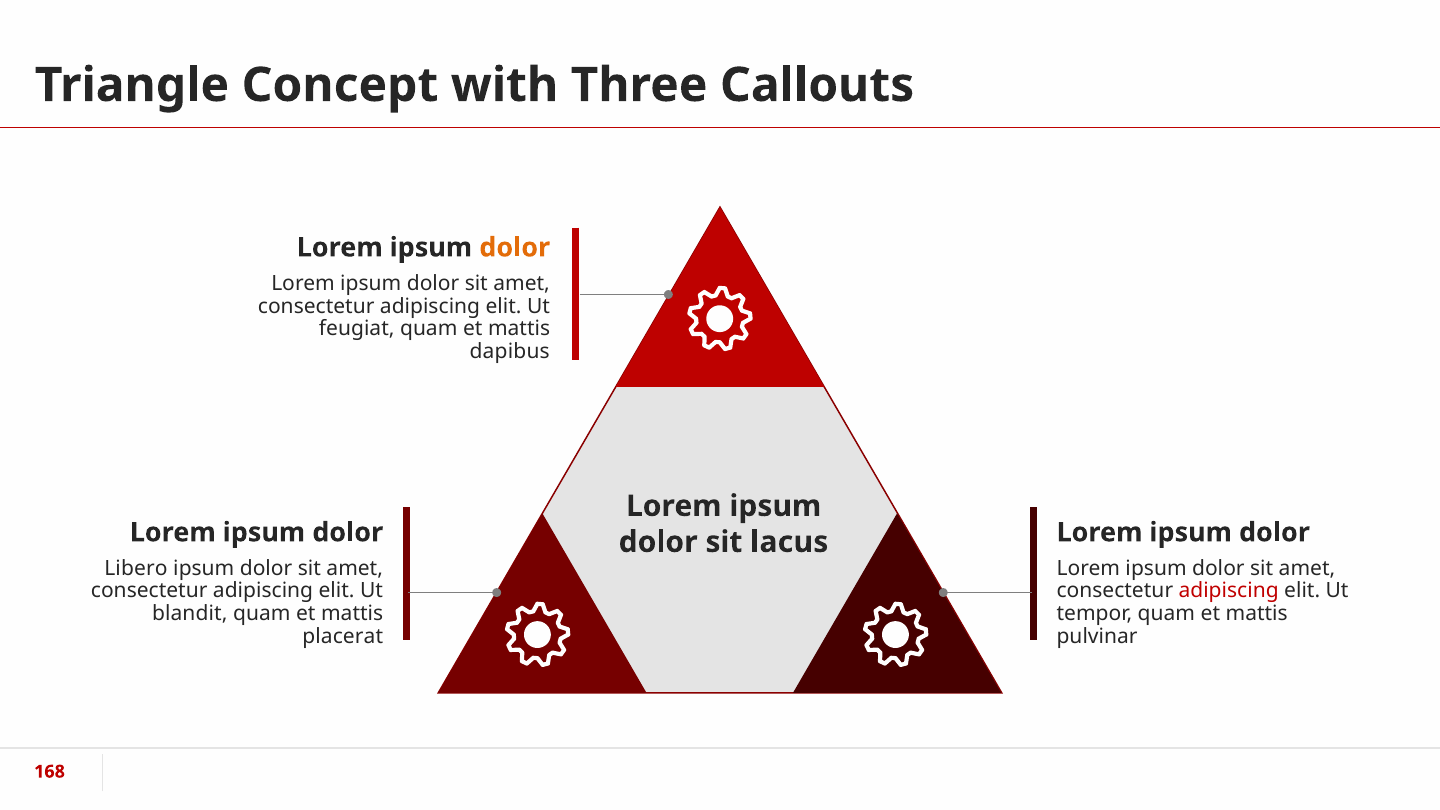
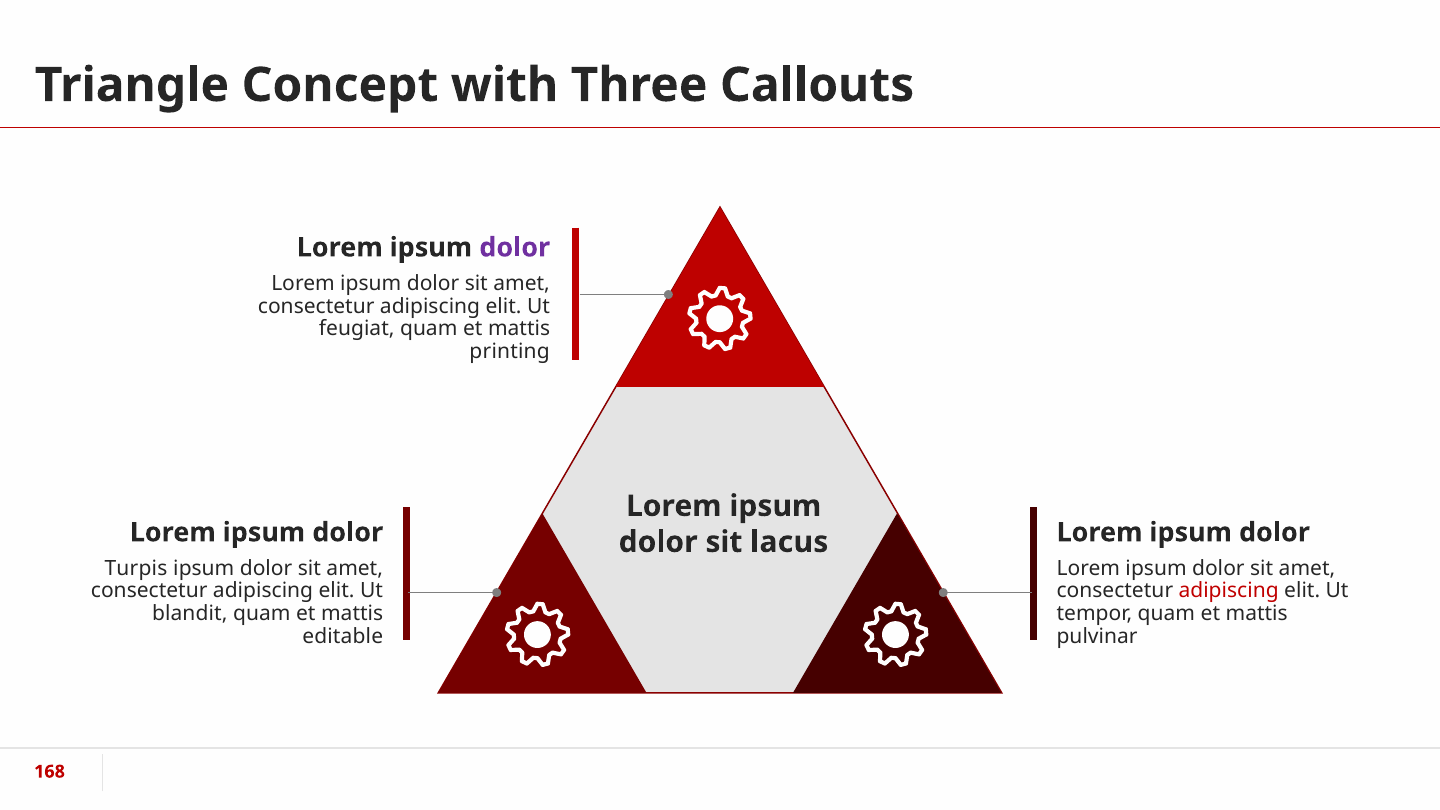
dolor colour: orange -> purple (515, 248)
dapibus: dapibus -> printing (510, 352)
Libero: Libero -> Turpis (136, 568)
placerat: placerat -> editable (343, 636)
